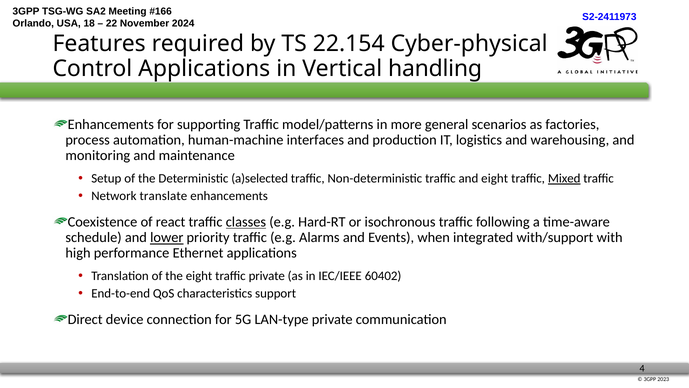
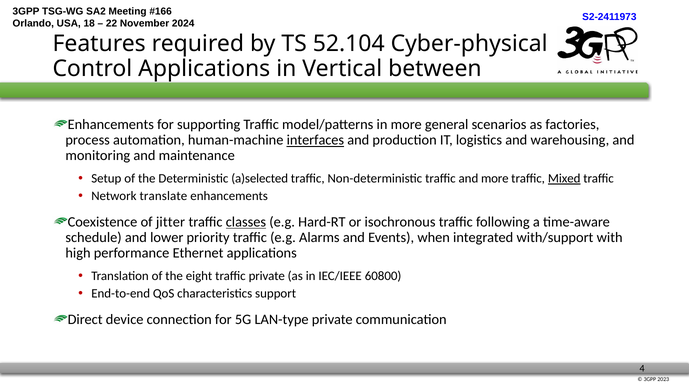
22.154: 22.154 -> 52.104 (349, 44)
handling: handling -> between (435, 68)
interfaces underline: none -> present (315, 140)
and eight: eight -> more (495, 178)
react: react -> jitter (170, 222)
lower underline: present -> none (167, 237)
60402: 60402 -> 60800 (383, 276)
